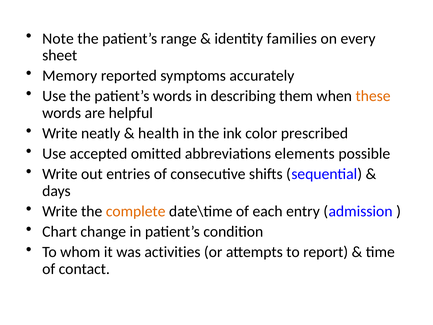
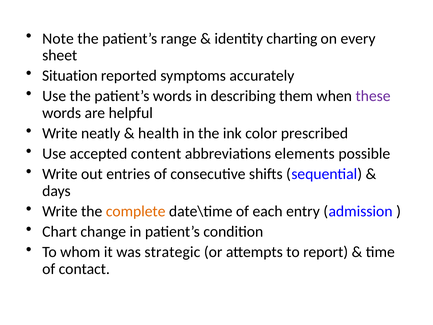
families: families -> charting (292, 38)
Memory: Memory -> Situation (70, 76)
these colour: orange -> purple (373, 96)
omitted: omitted -> content (156, 154)
activities: activities -> strategic (172, 252)
